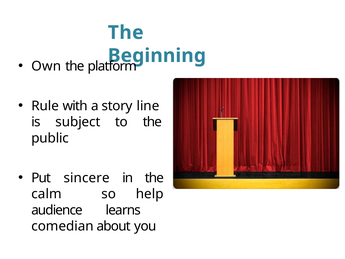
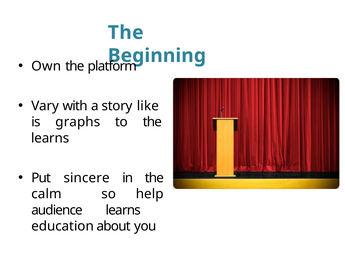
Rule: Rule -> Vary (45, 106)
line: line -> like (148, 106)
subject: subject -> graphs (78, 122)
public: public -> learns (50, 138)
comedian: comedian -> education (63, 226)
